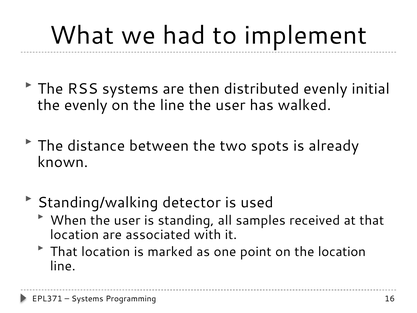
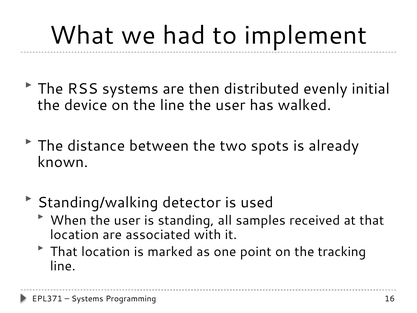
the evenly: evenly -> device (86, 105)
the location: location -> tracking (342, 252)
